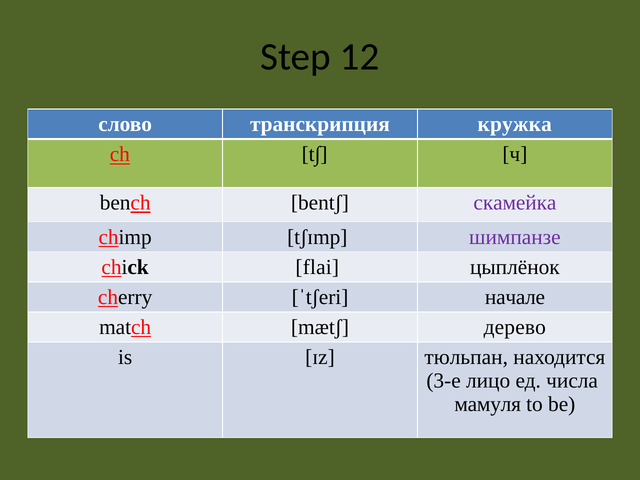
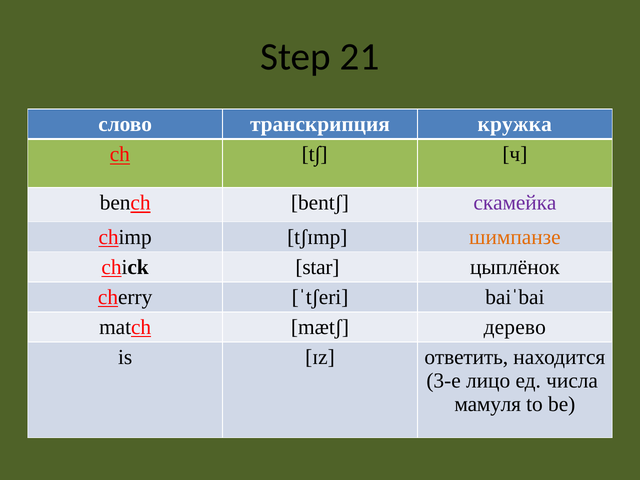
12: 12 -> 21 (360, 57)
шимпанзе colour: purple -> orange (515, 237)
flai: flai -> star (317, 267)
начале: начале -> baiˈbai (515, 297)
тюльпан: тюльпан -> ответить (466, 357)
